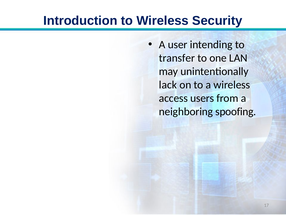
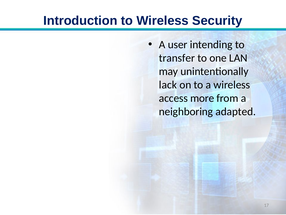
users: users -> more (202, 98)
spoofing: spoofing -> adapted (236, 111)
